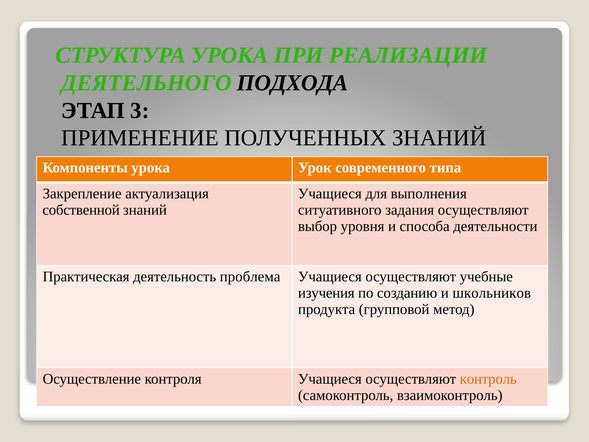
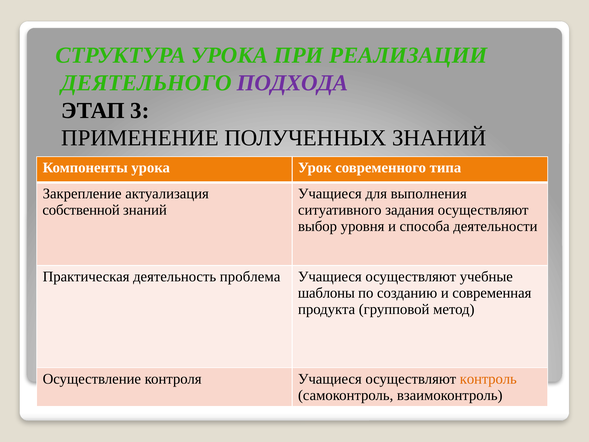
ПОДХОДА colour: black -> purple (293, 83)
изучения: изучения -> шаблоны (326, 293)
школьников: школьников -> современная (492, 293)
